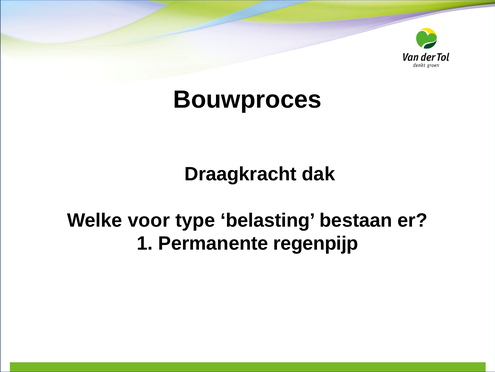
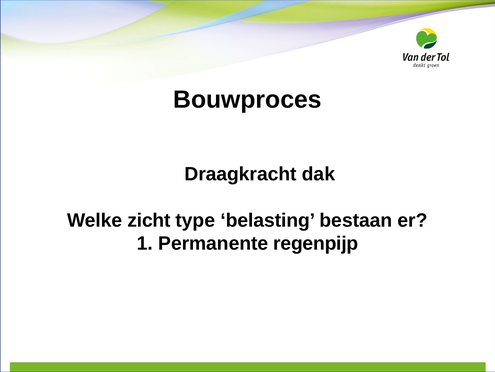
voor: voor -> zicht (149, 220)
